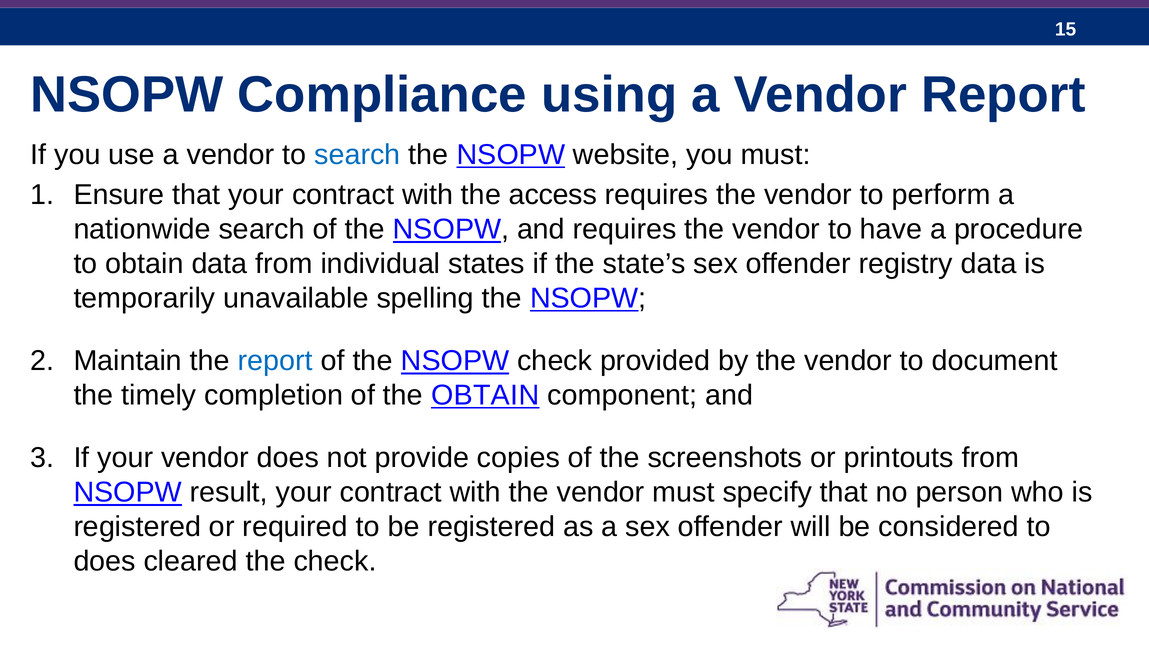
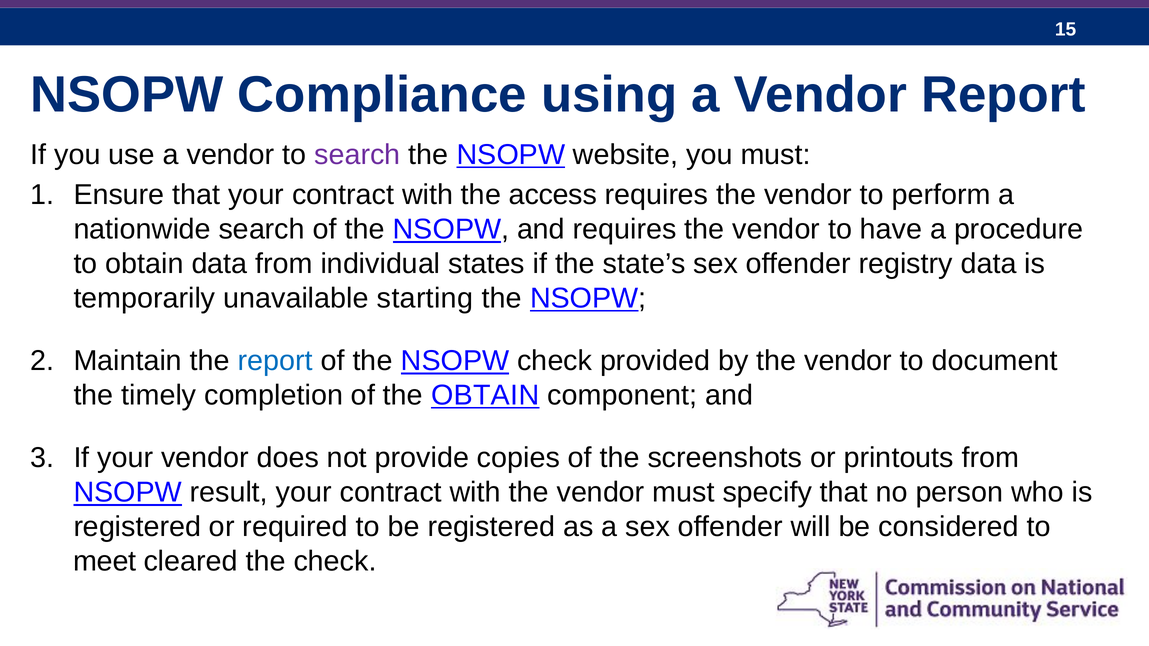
search colour: blue -> purple (357, 155)
spelling: spelling -> starting (425, 298)
does: does -> meet (105, 561)
